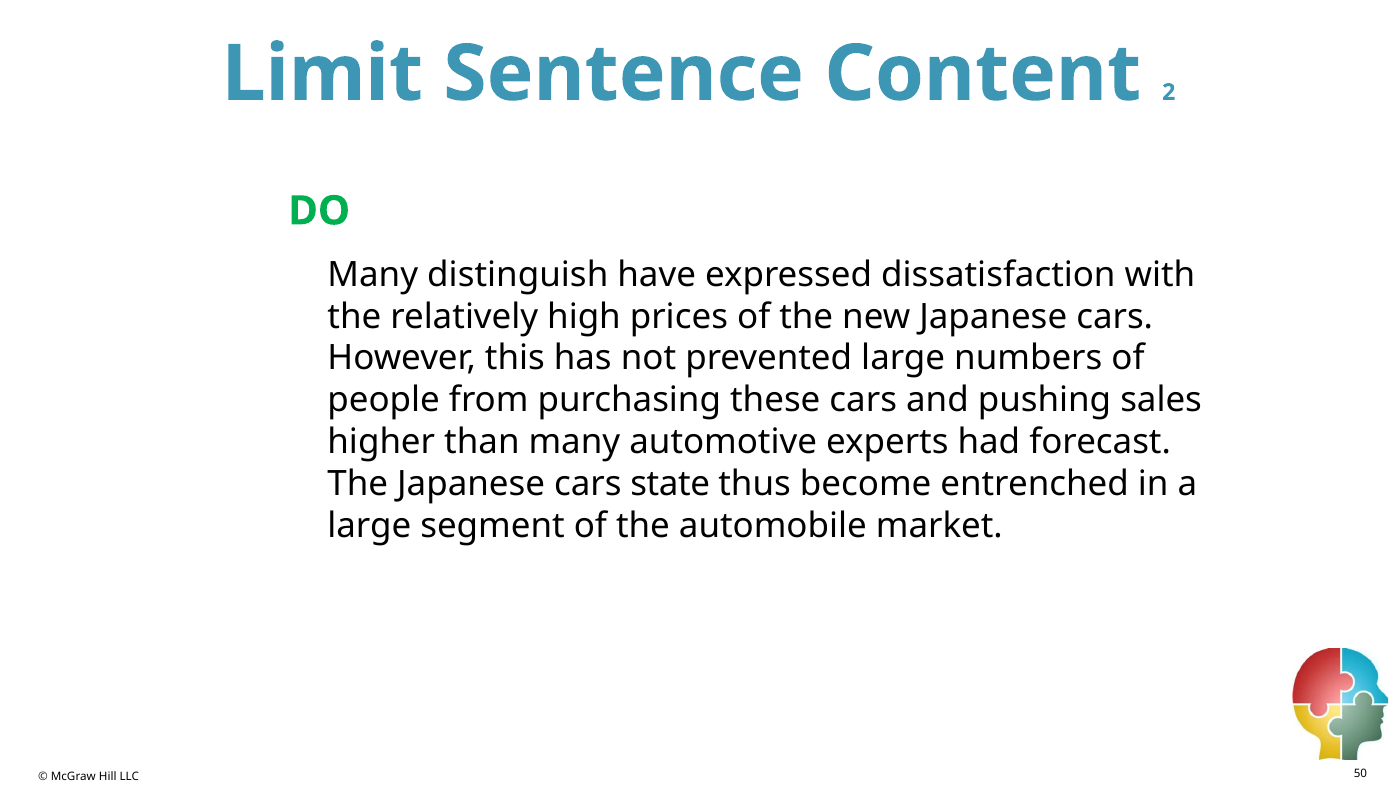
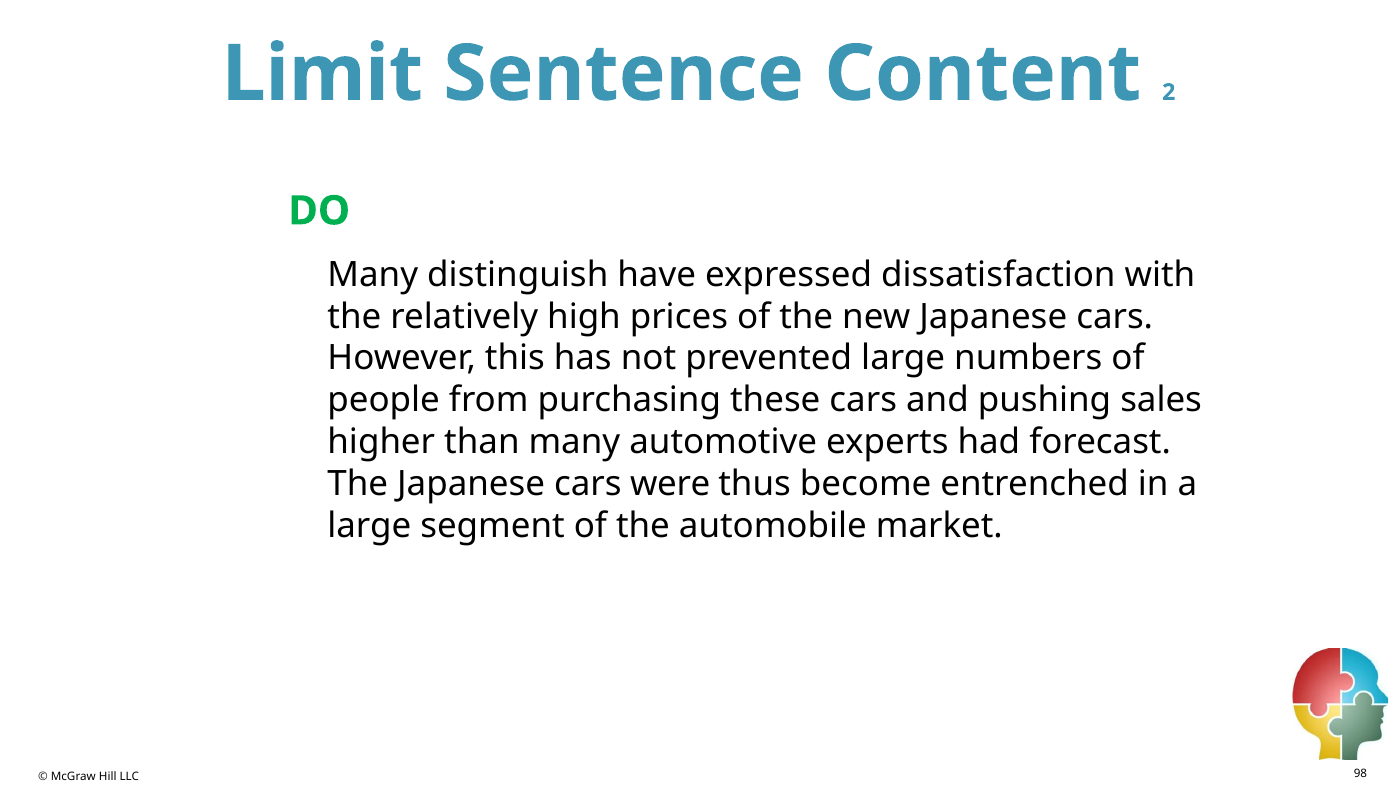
state: state -> were (670, 484)
50: 50 -> 98 (1360, 774)
